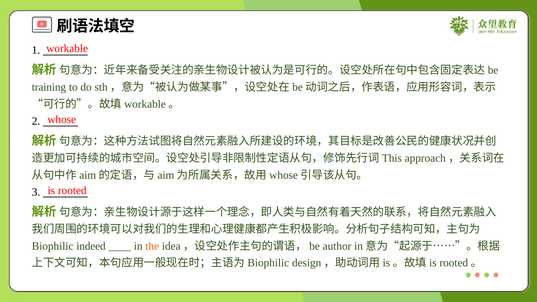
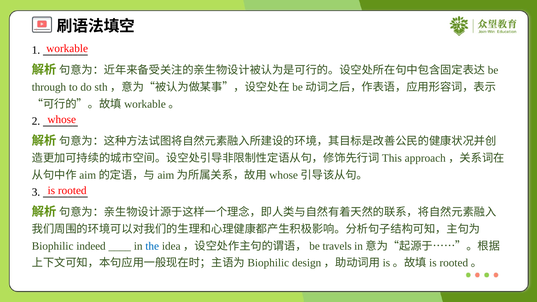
training: training -> through (49, 87)
the colour: orange -> blue (152, 246)
author: author -> travels (337, 246)
